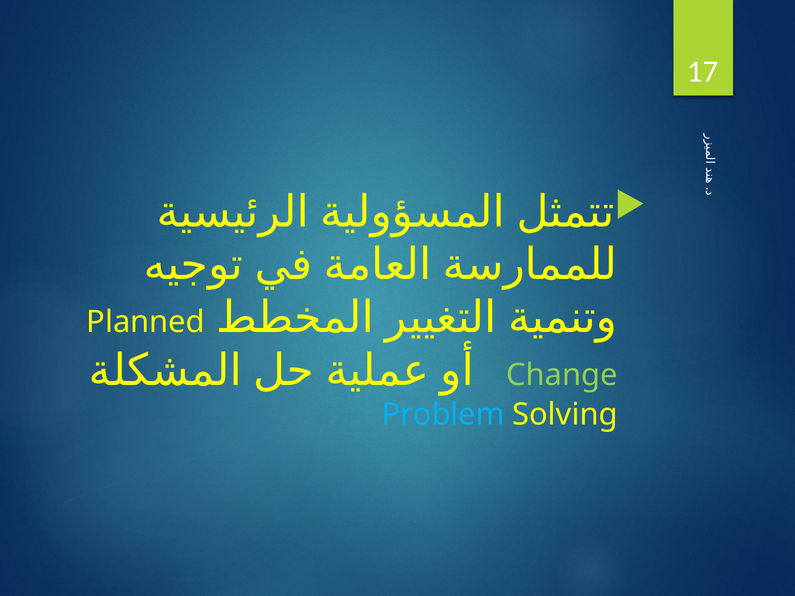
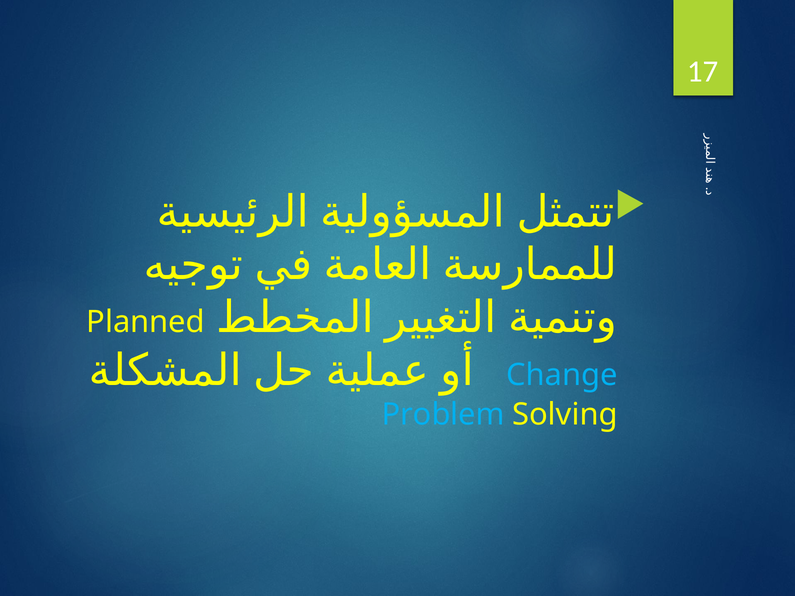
Change colour: light green -> light blue (562, 375)
